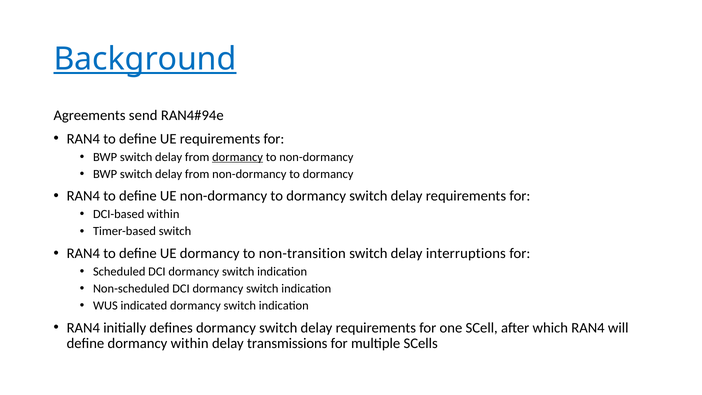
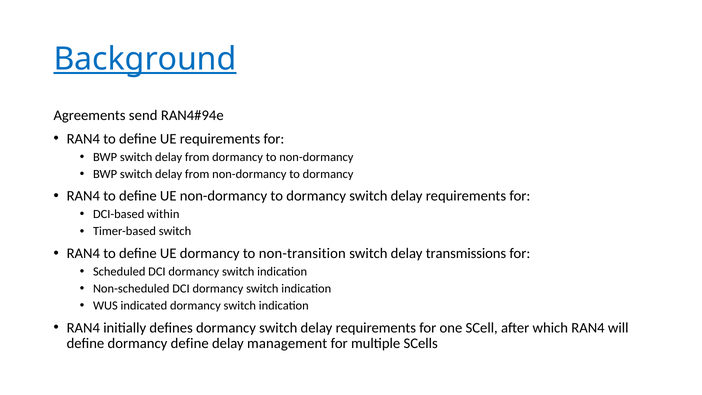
dormancy underline: present -> none (238, 157)
interruptions: interruptions -> transmissions (466, 253)
dormancy within: within -> define (190, 343)
transmissions: transmissions -> management (287, 343)
